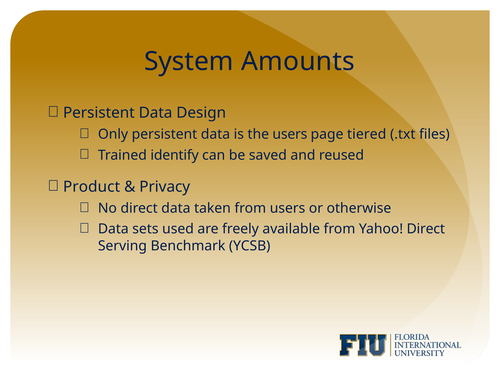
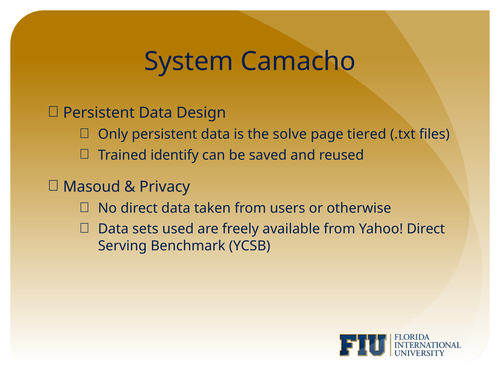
Amounts: Amounts -> Camacho (298, 61)
the users: users -> solve (290, 134)
Product: Product -> Masoud (92, 187)
